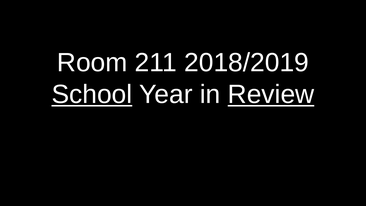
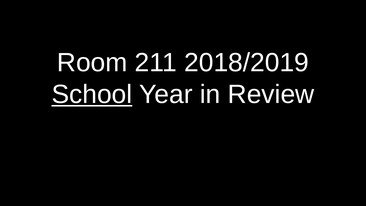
Review underline: present -> none (271, 94)
